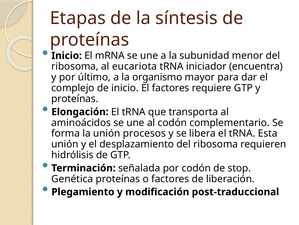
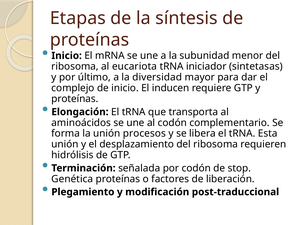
encuentra: encuentra -> sintetasas (256, 66)
organismo: organismo -> diversidad (157, 77)
El factores: factores -> inducen (171, 88)
